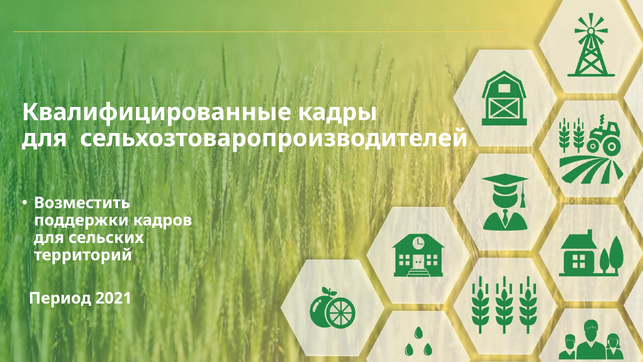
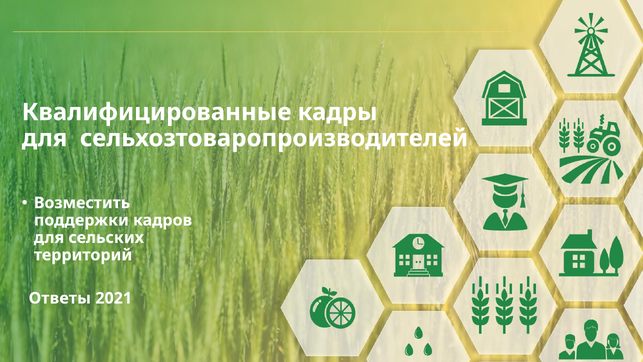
Период: Период -> Ответы (60, 298)
